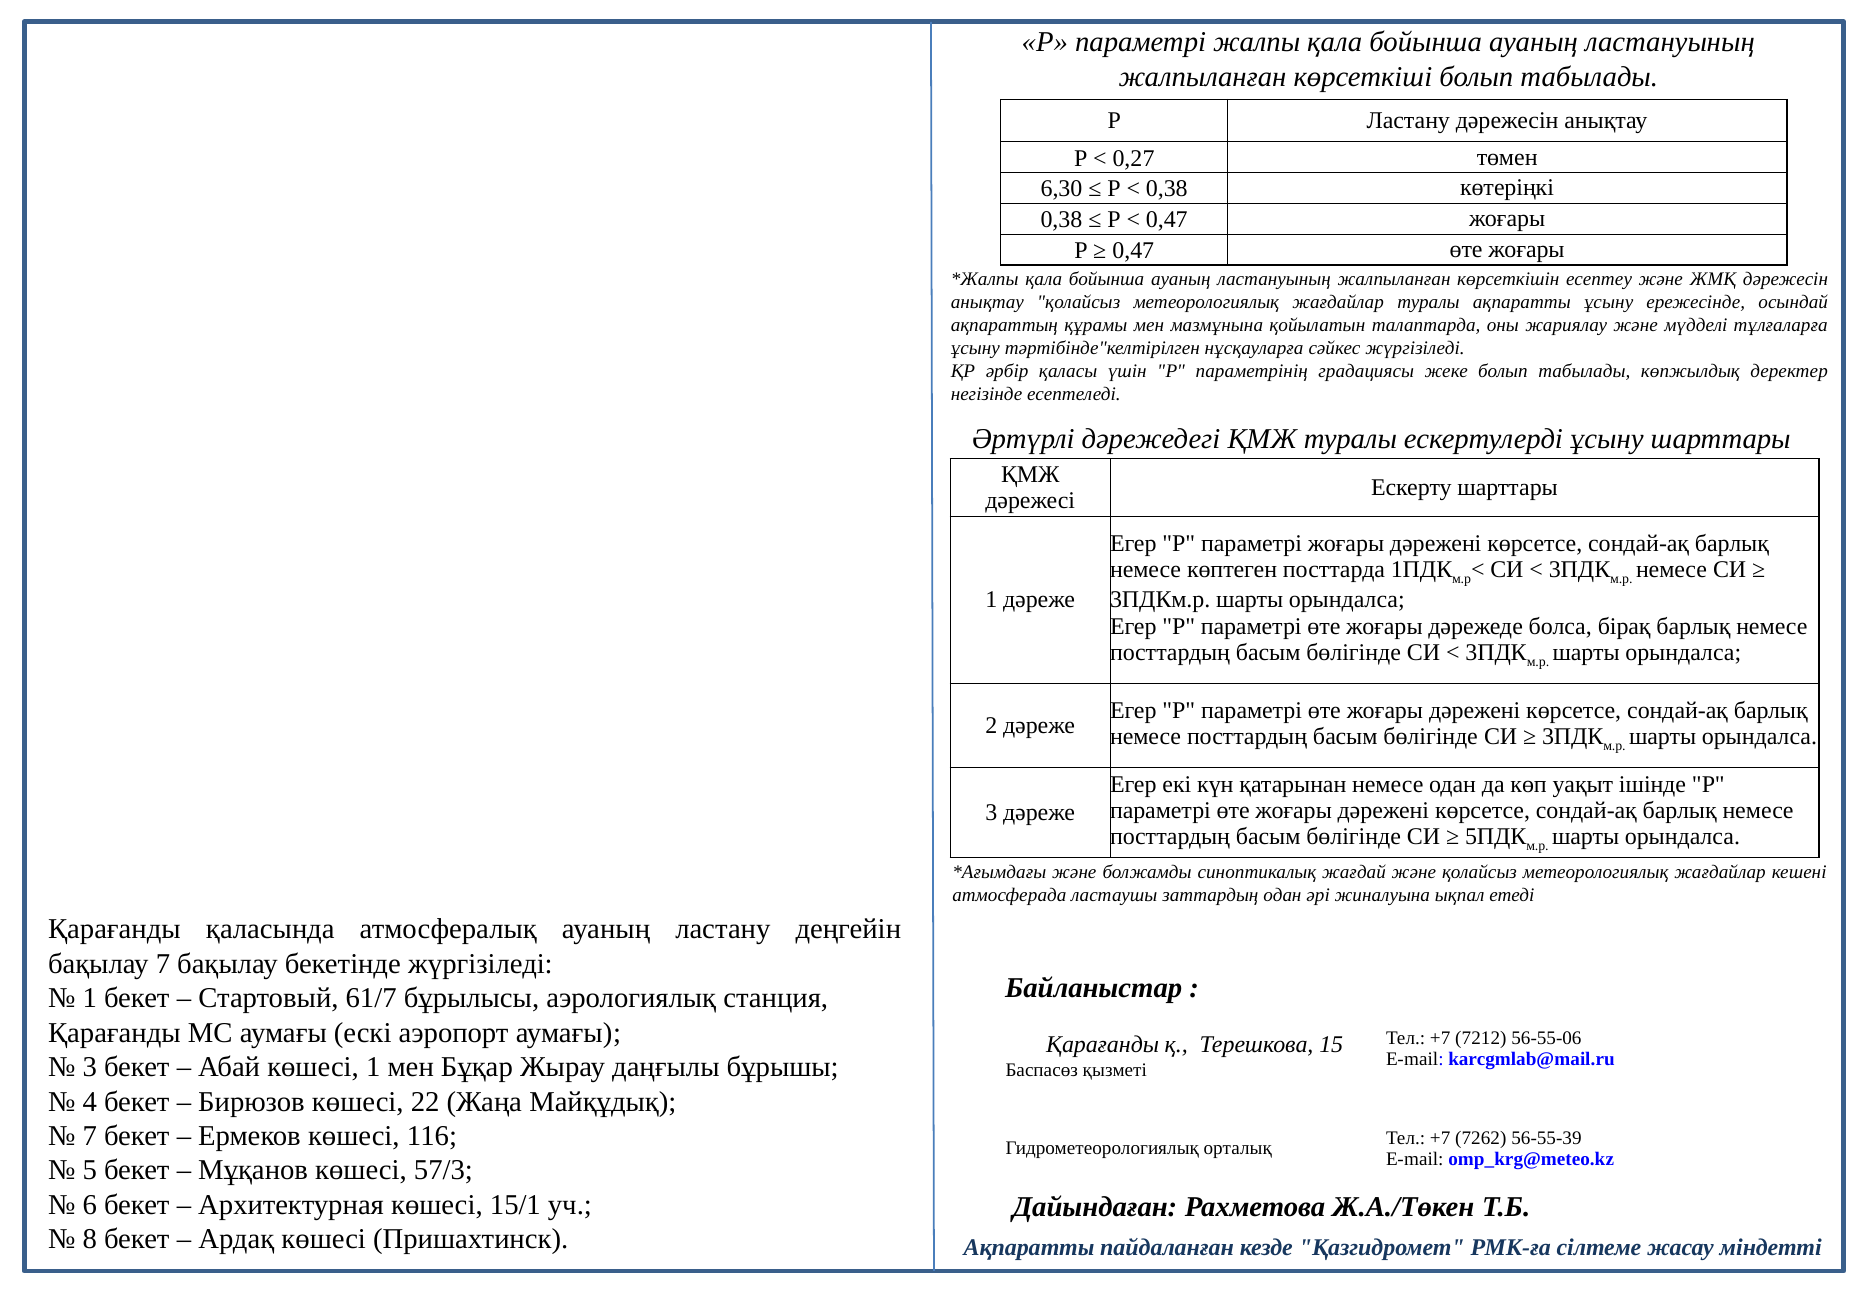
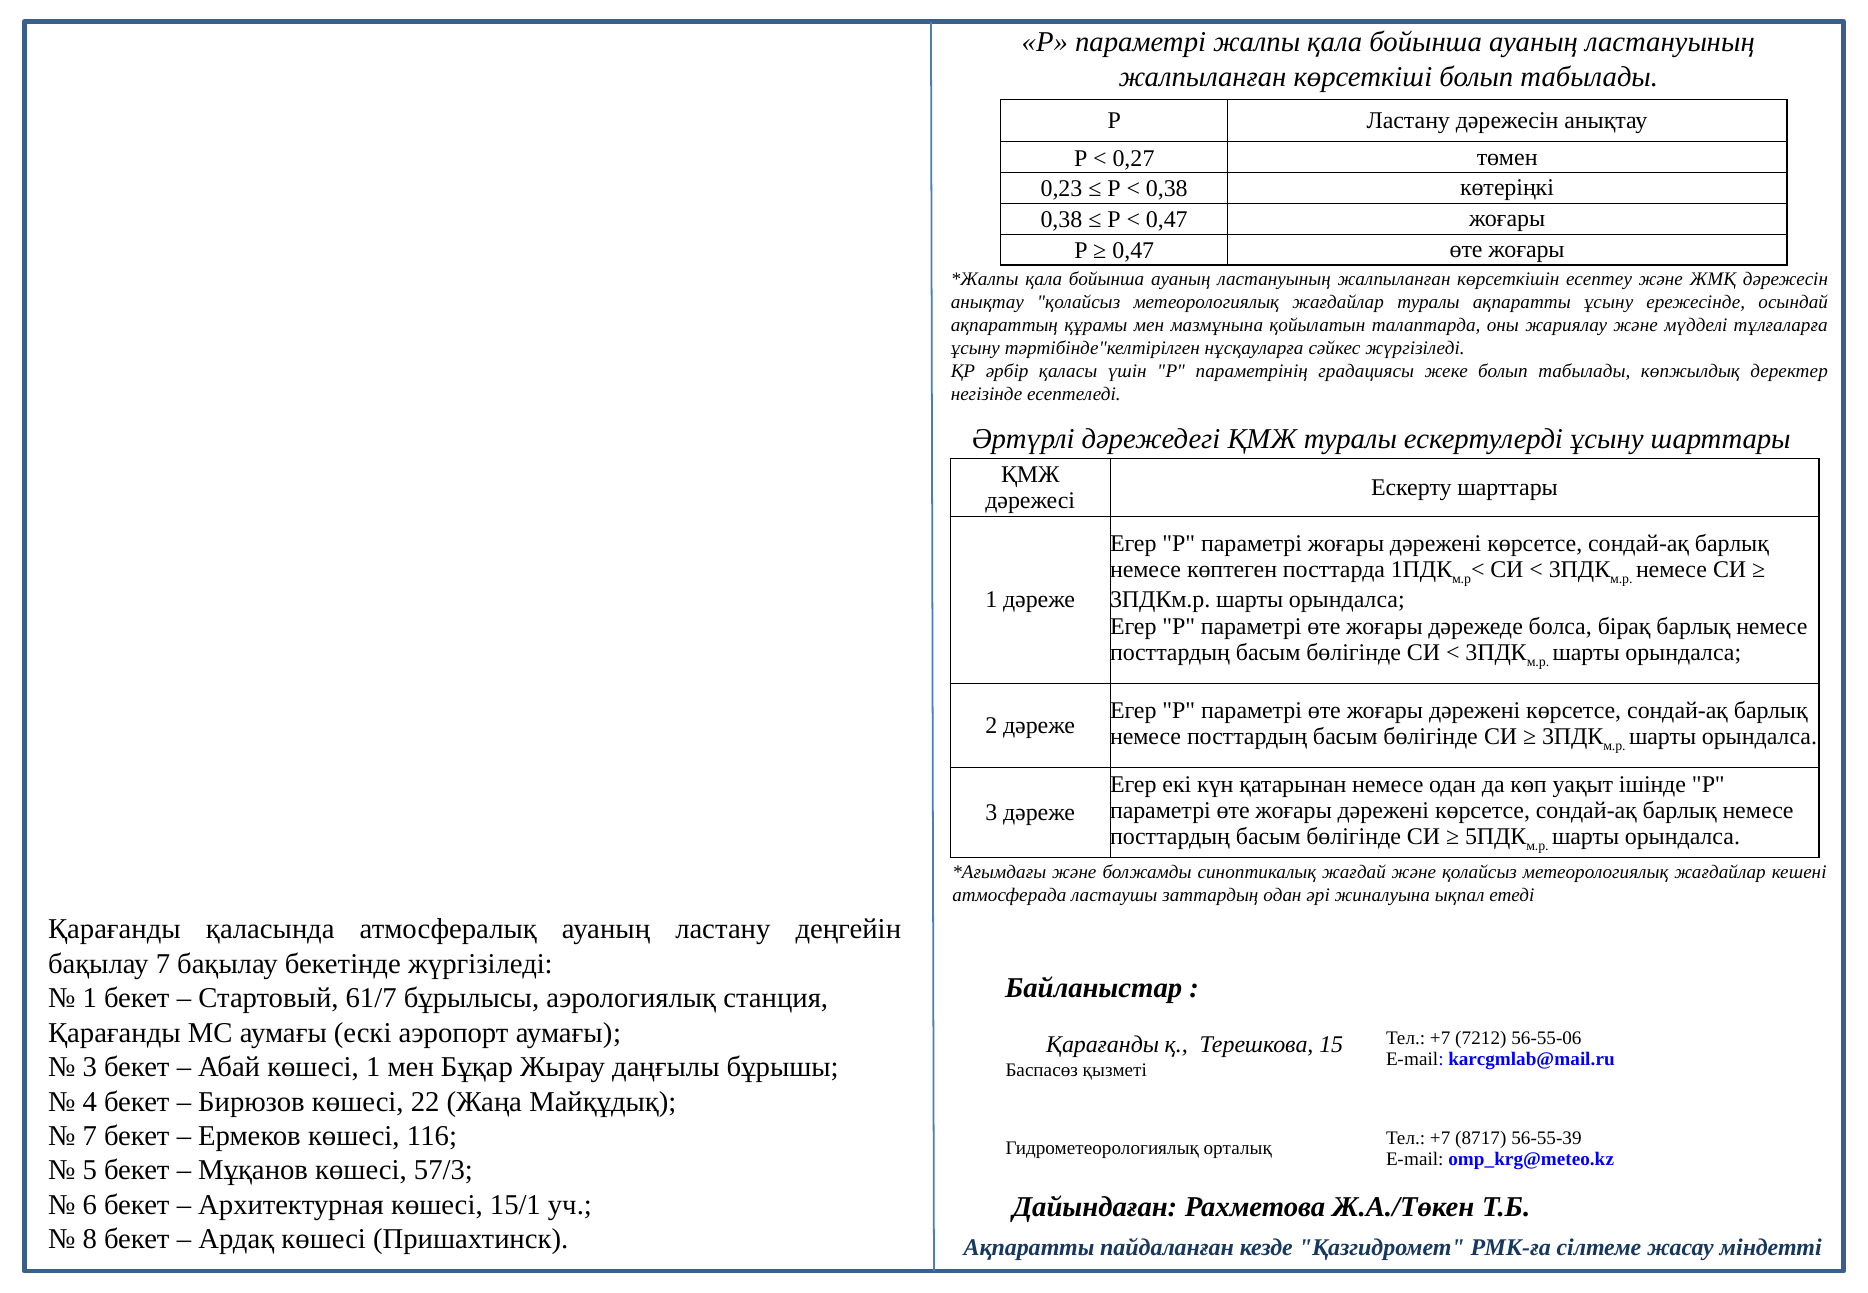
6,30: 6,30 -> 0,23 (1062, 189)
7262: 7262 -> 8717 (1481, 1138)
